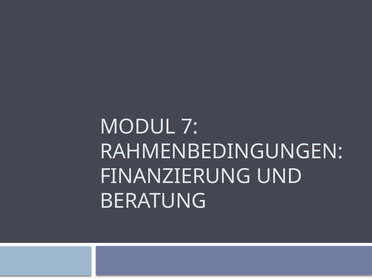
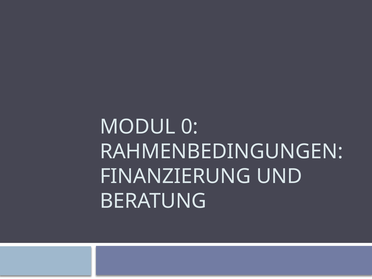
7: 7 -> 0 (190, 127)
